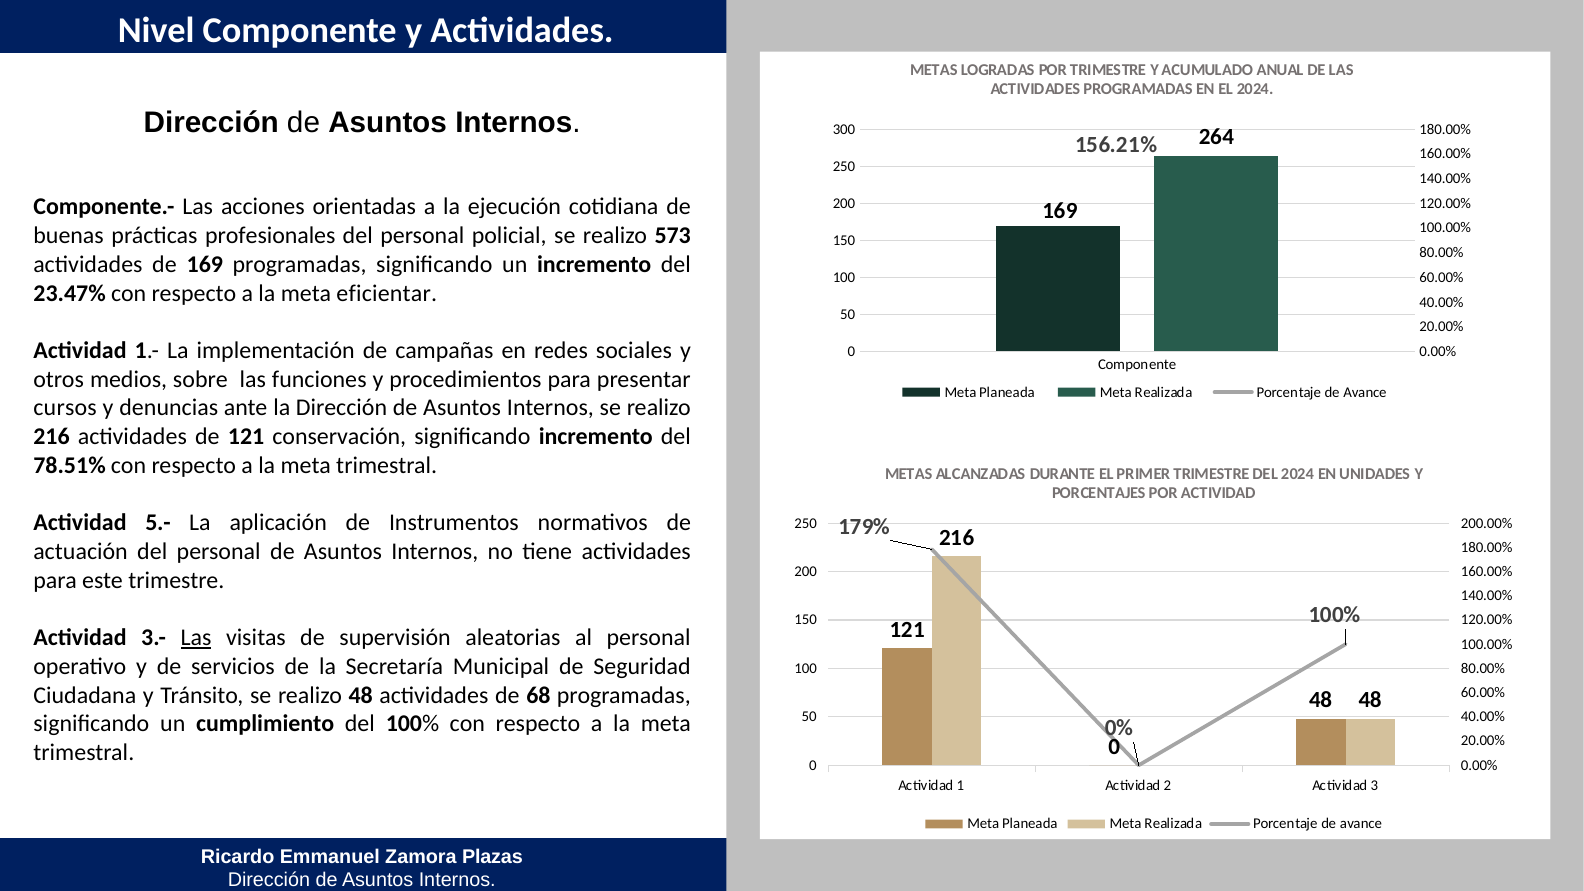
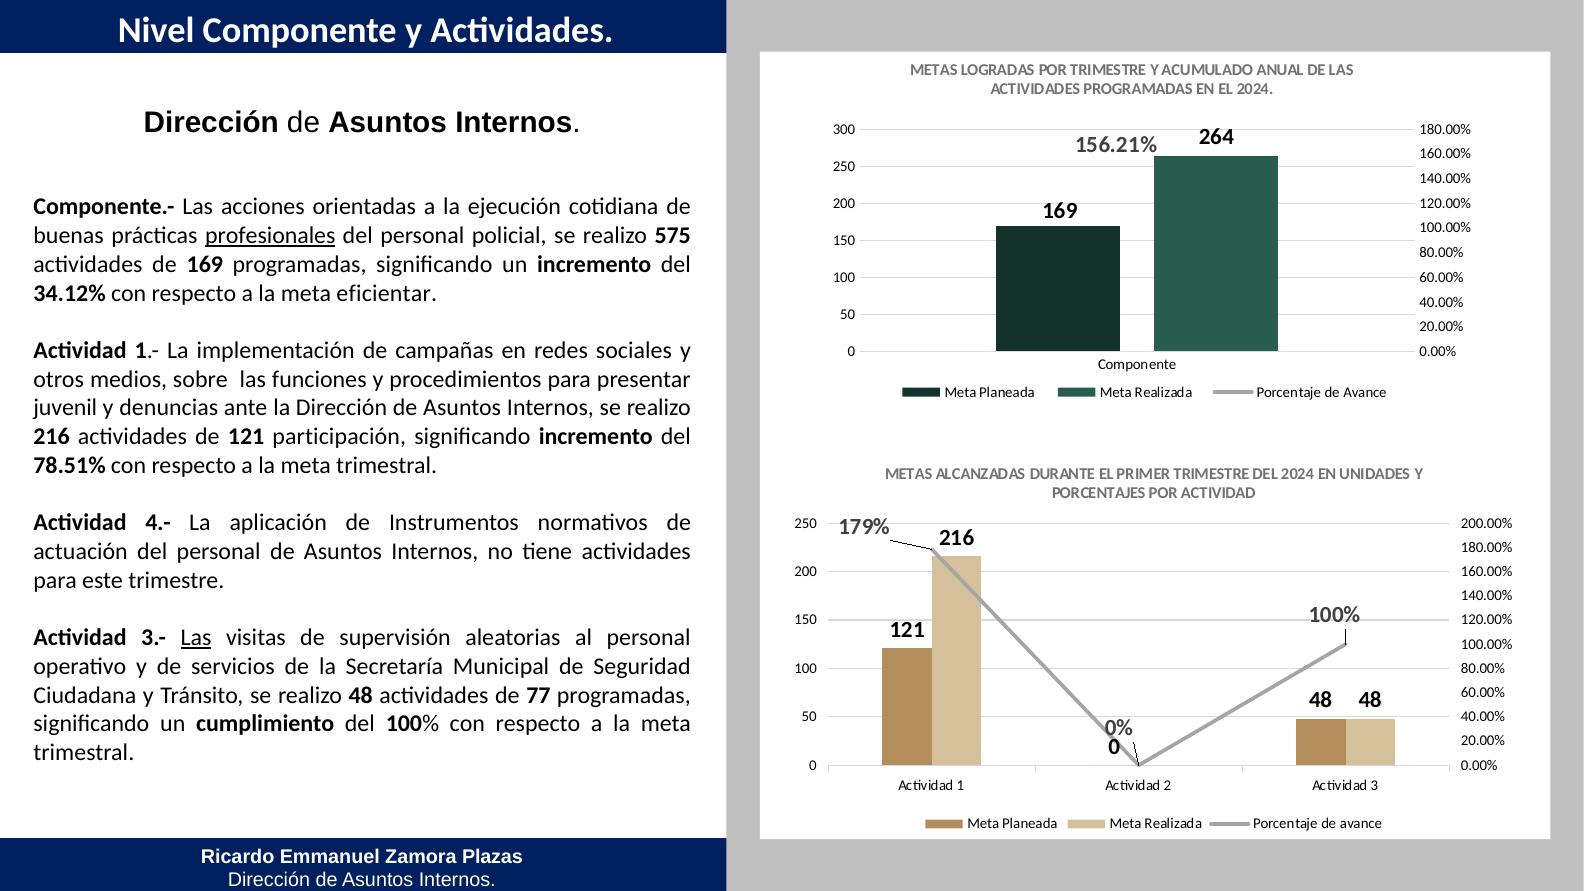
profesionales underline: none -> present (270, 236)
573: 573 -> 575 (673, 236)
23.47%: 23.47% -> 34.12% (70, 293)
cursos: cursos -> juvenil (65, 408)
conservación: conservación -> participación (339, 437)
5.-: 5.- -> 4.- (158, 523)
68: 68 -> 77 (538, 695)
